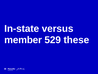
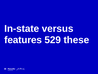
member: member -> features (23, 40)
